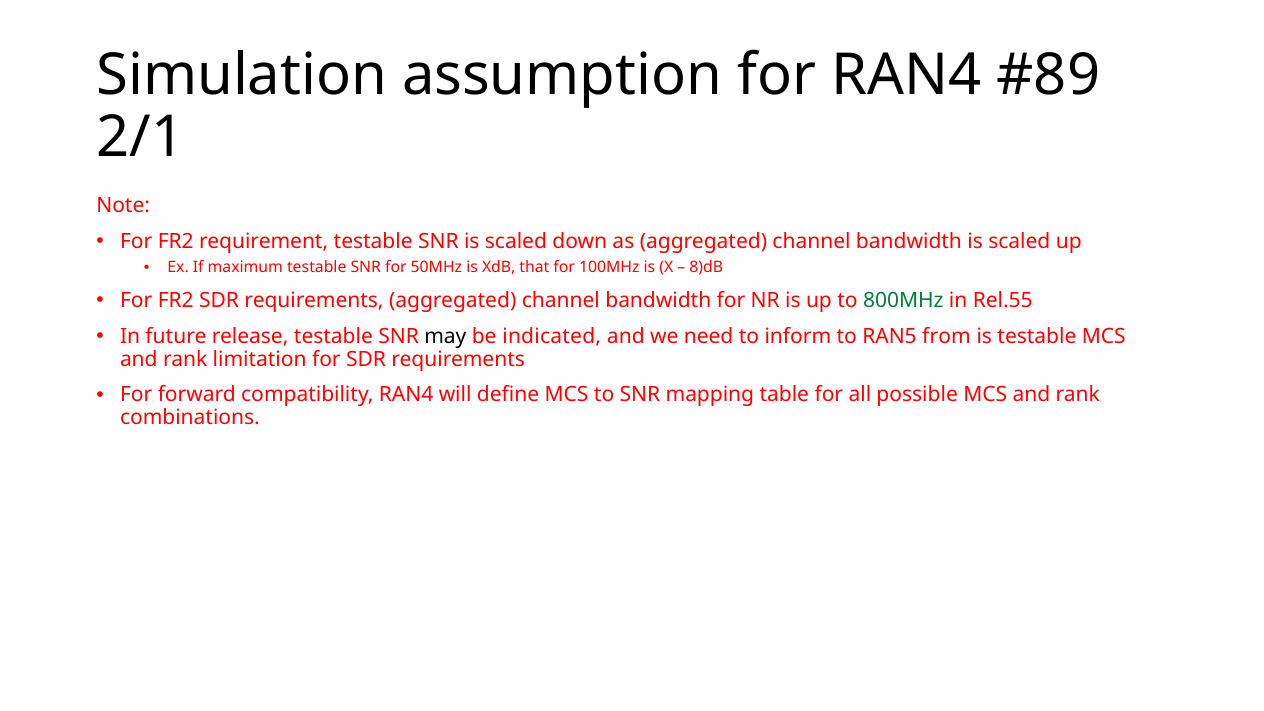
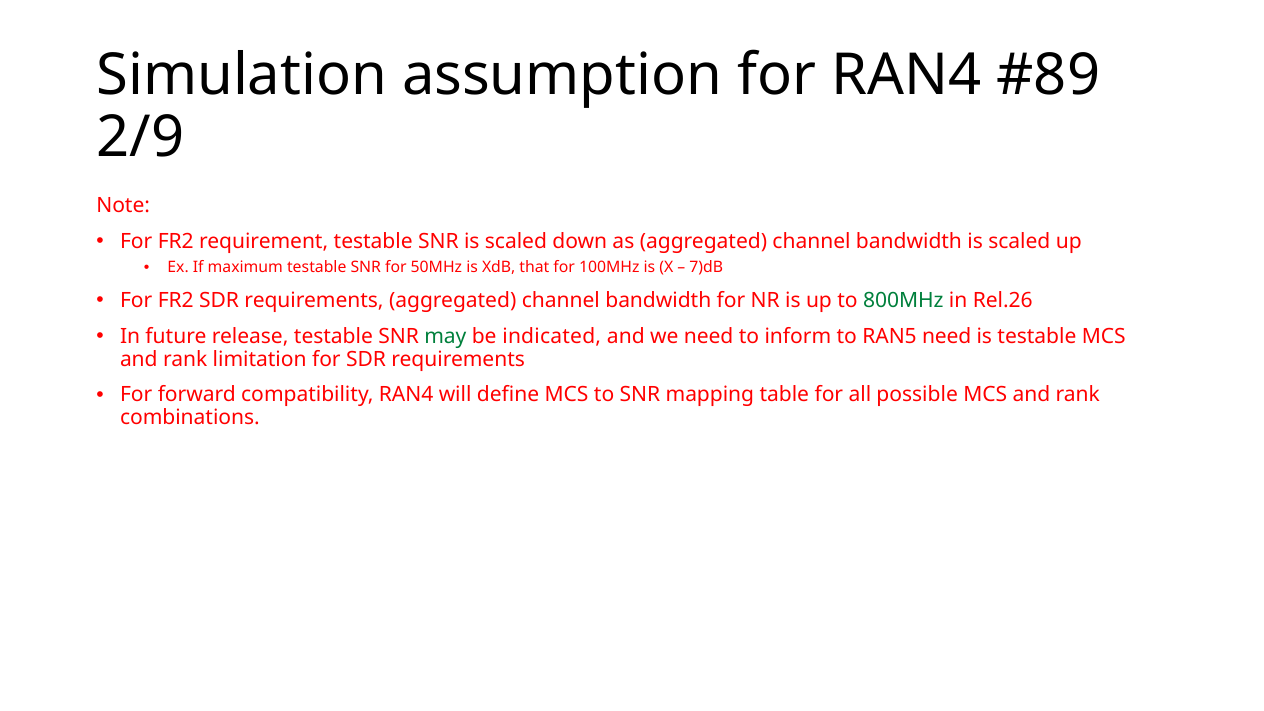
2/1: 2/1 -> 2/9 (140, 137)
8)dB: 8)dB -> 7)dB (706, 268)
Rel.55: Rel.55 -> Rel.26 (1003, 301)
may colour: black -> green (445, 336)
RAN5 from: from -> need (947, 336)
